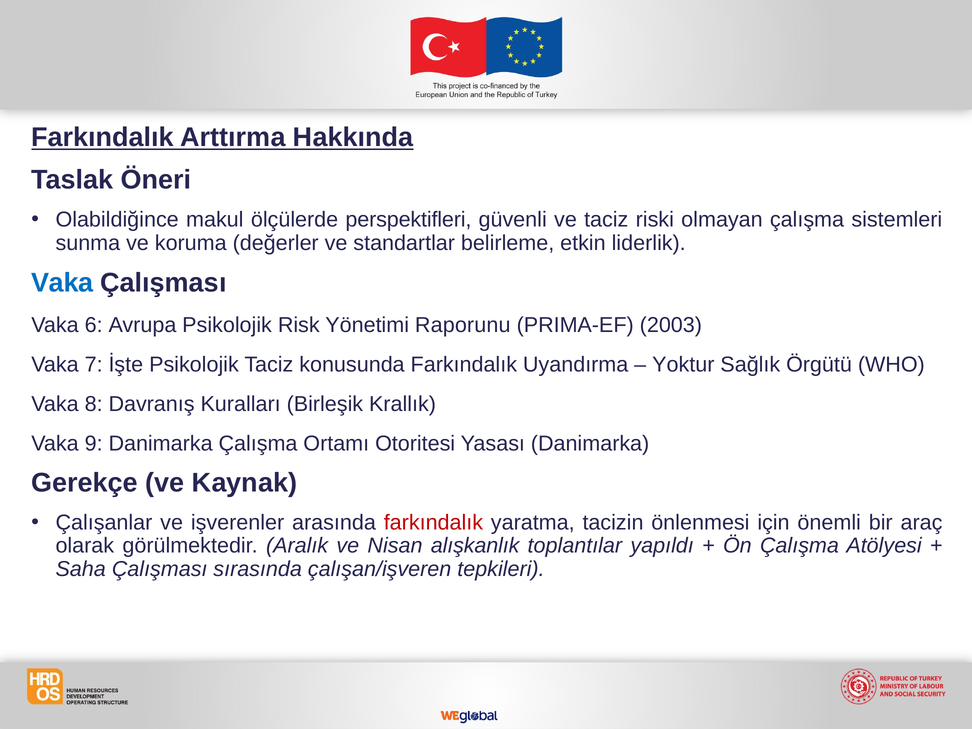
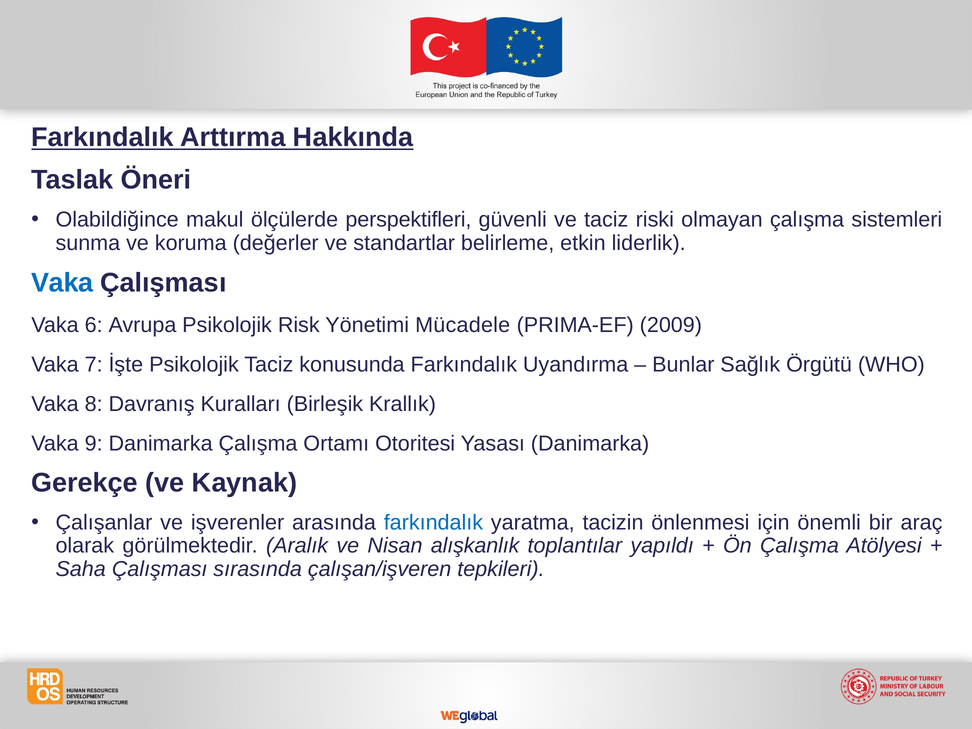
Raporunu: Raporunu -> Mücadele (463, 325)
2003: 2003 -> 2009 (671, 325)
Yoktur: Yoktur -> Bunlar (683, 365)
farkındalık colour: red -> blue (433, 523)
